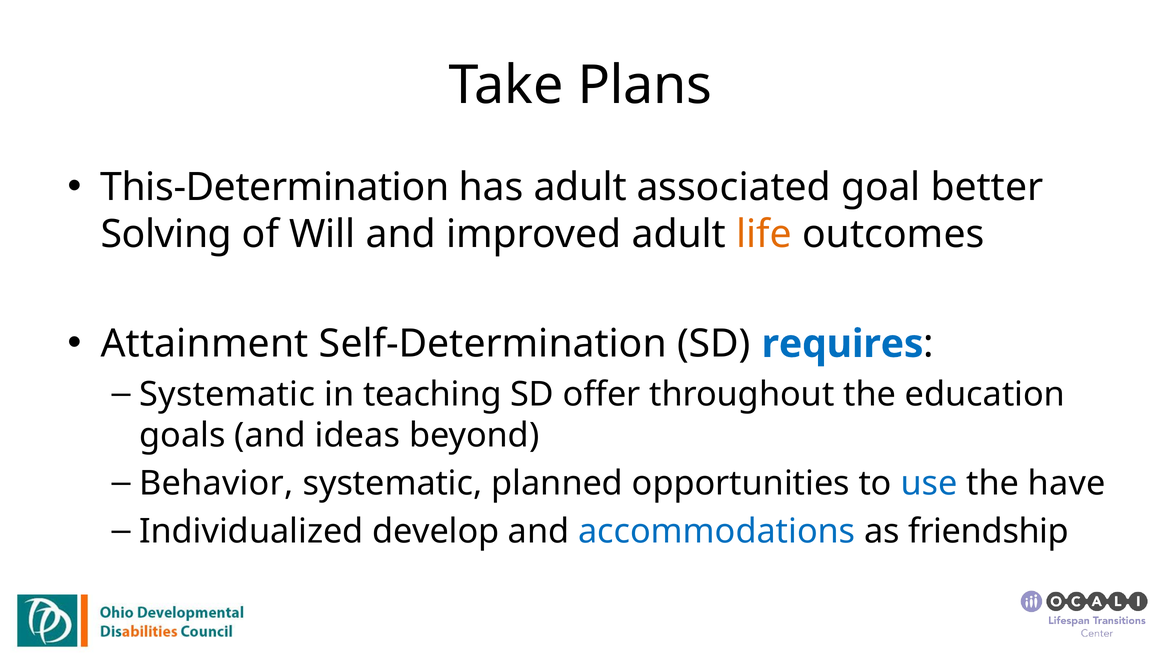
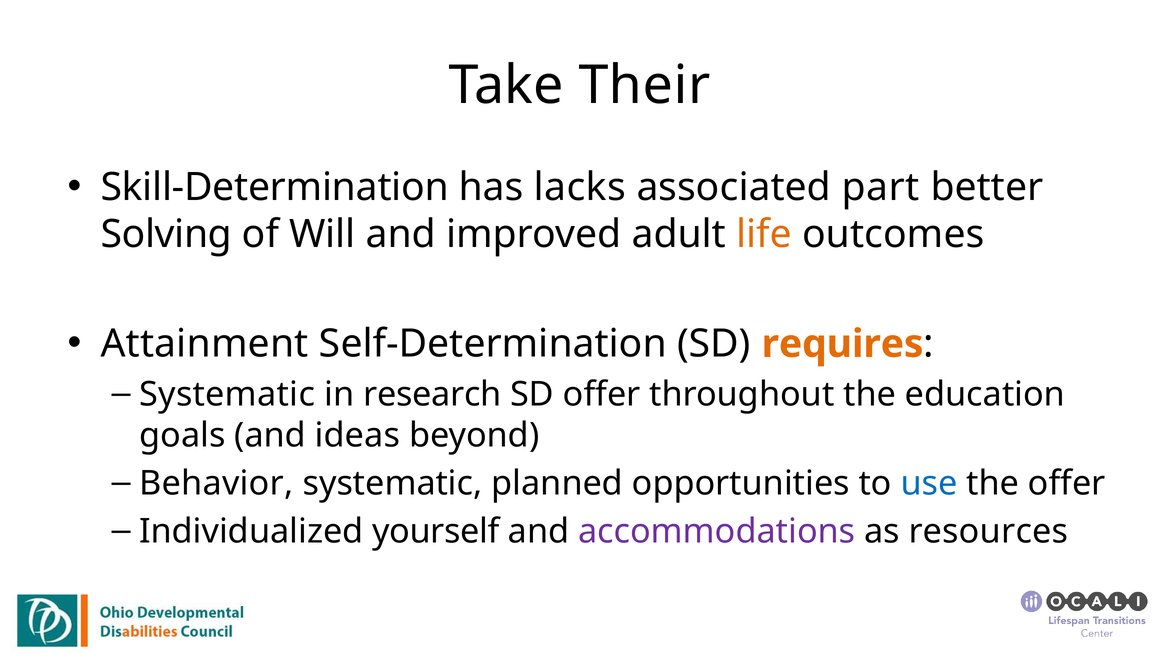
Plans: Plans -> Their (644, 85)
This-Determination: This-Determination -> Skill-Determination (275, 187)
has adult: adult -> lacks (580, 187)
goal: goal -> part (881, 187)
requires colour: blue -> orange (843, 344)
teaching: teaching -> research (432, 394)
the have: have -> offer (1067, 483)
develop: develop -> yourself (436, 531)
accommodations colour: blue -> purple (717, 531)
friendship: friendship -> resources (988, 531)
